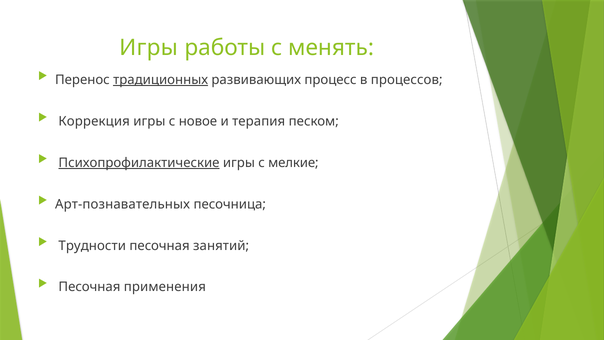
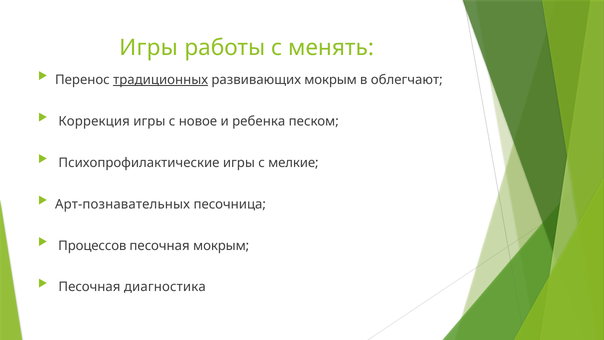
развивающих процесс: процесс -> мокрым (331, 80)
процессов: процессов -> облегчают (407, 80)
терапия: терапия -> ребенка (259, 121)
Психопрофилактические underline: present -> none (139, 163)
Трудности: Трудности -> Процессов (92, 245)
песочная занятий: занятий -> мокрым (221, 245)
применения: применения -> диагностика (165, 287)
